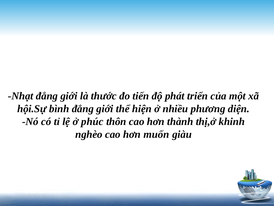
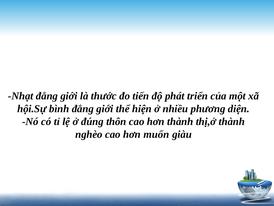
phúc: phúc -> đúng (92, 121)
thị,ở khinh: khinh -> thành (232, 121)
